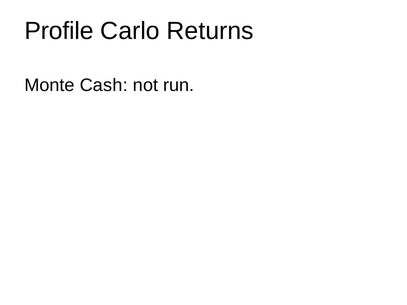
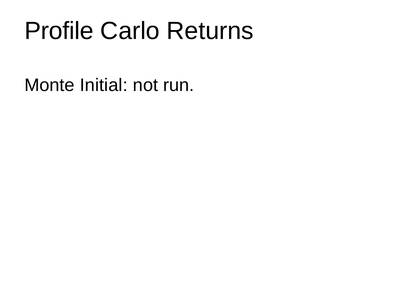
Cash: Cash -> Initial (104, 85)
